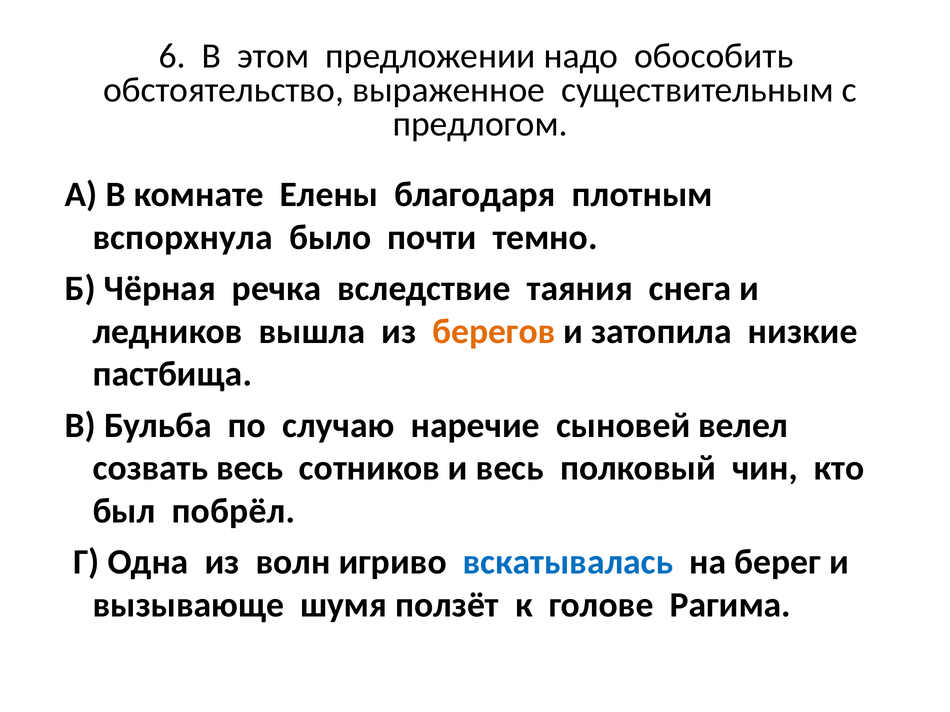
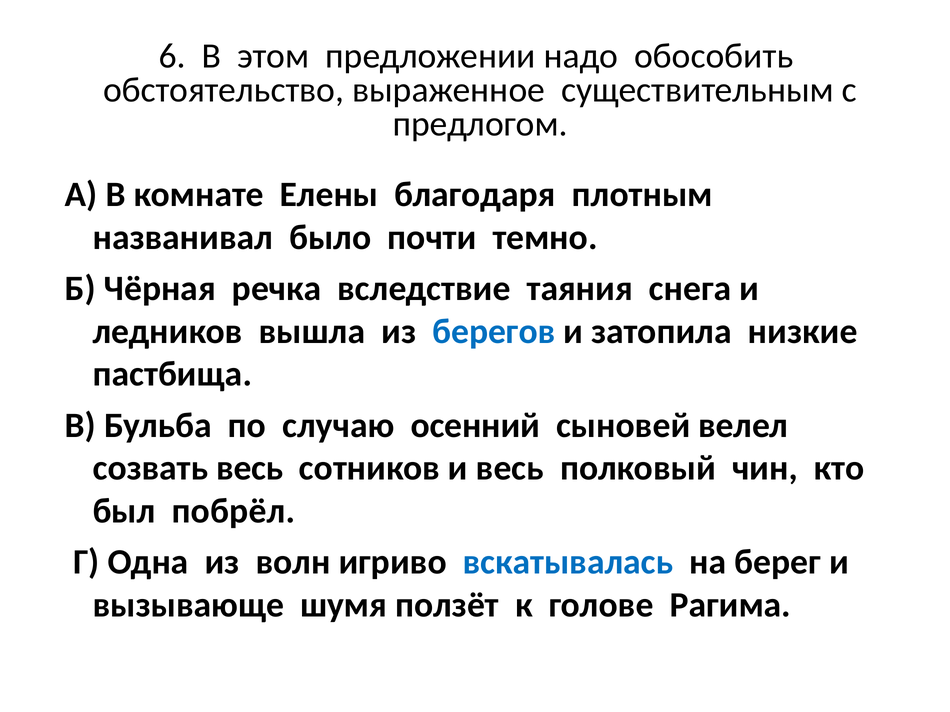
вспорхнула: вспорхнула -> названивал (183, 238)
берегов colour: orange -> blue (494, 332)
наречие: наречие -> осенний (475, 426)
